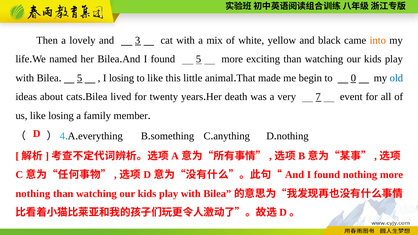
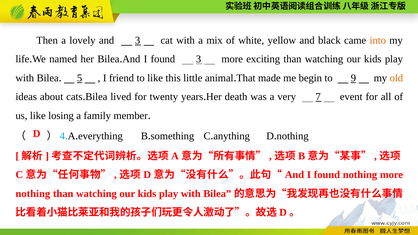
found 5: 5 -> 3 (198, 59)
I losing: losing -> friend (121, 78)
0: 0 -> 9 (353, 78)
old colour: blue -> orange (396, 78)
